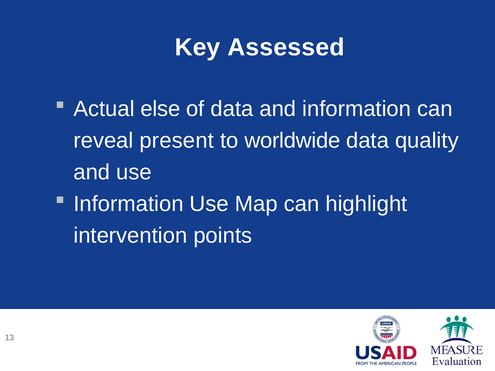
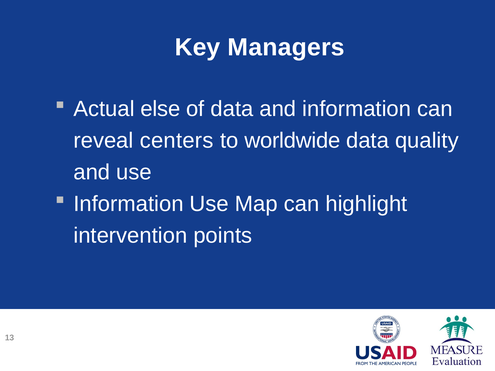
Assessed: Assessed -> Managers (286, 48)
present: present -> centers (177, 141)
